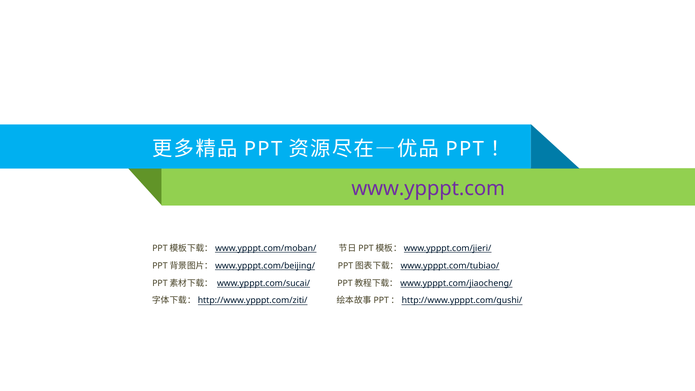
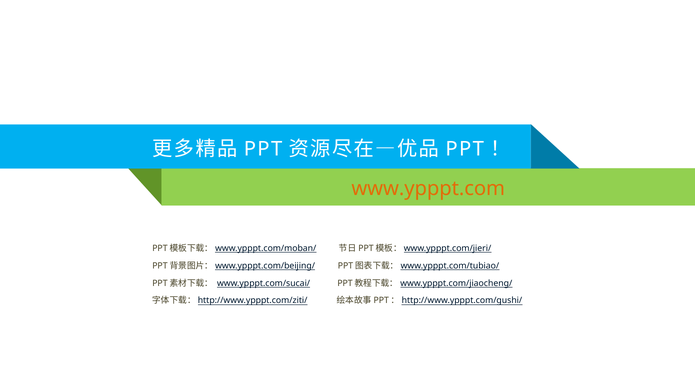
www.ypppt.com colour: purple -> orange (428, 188)
